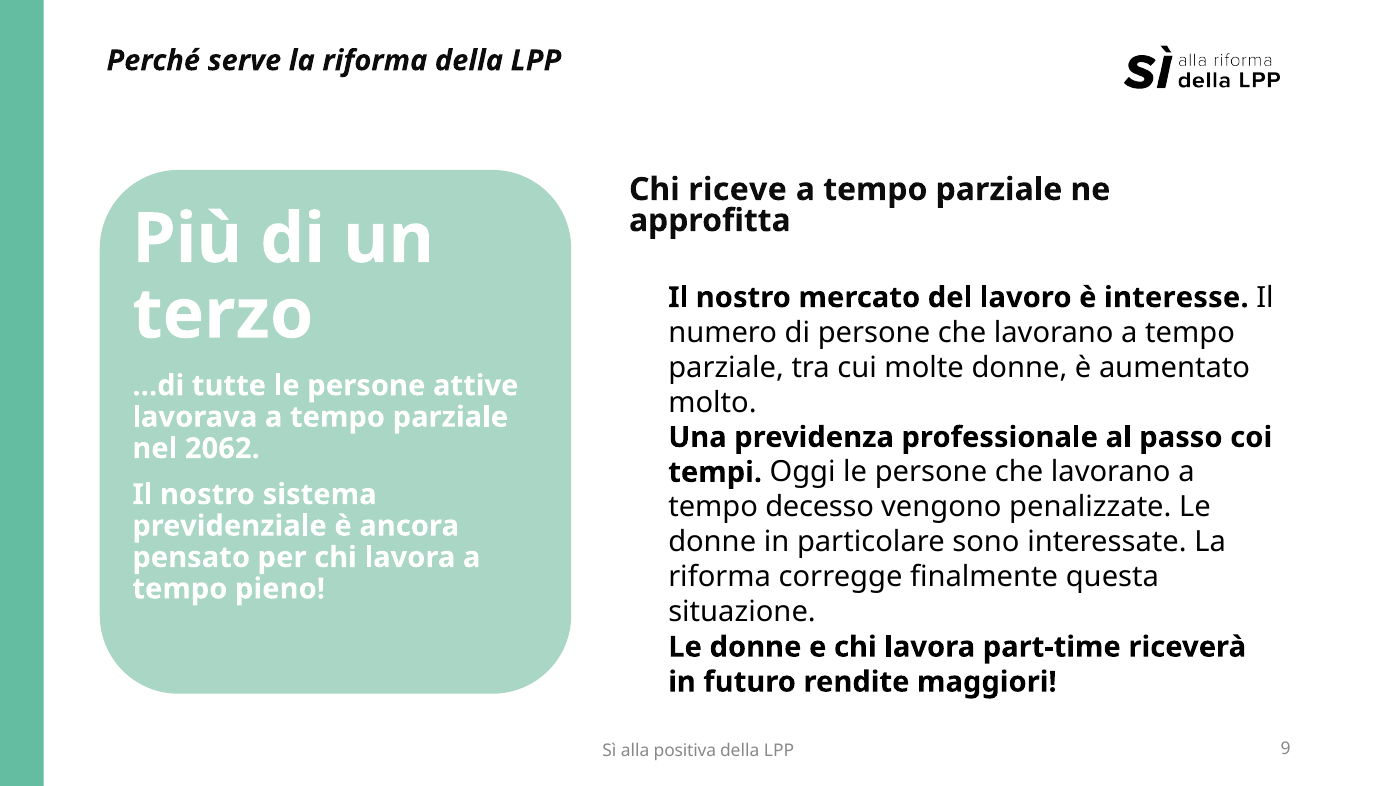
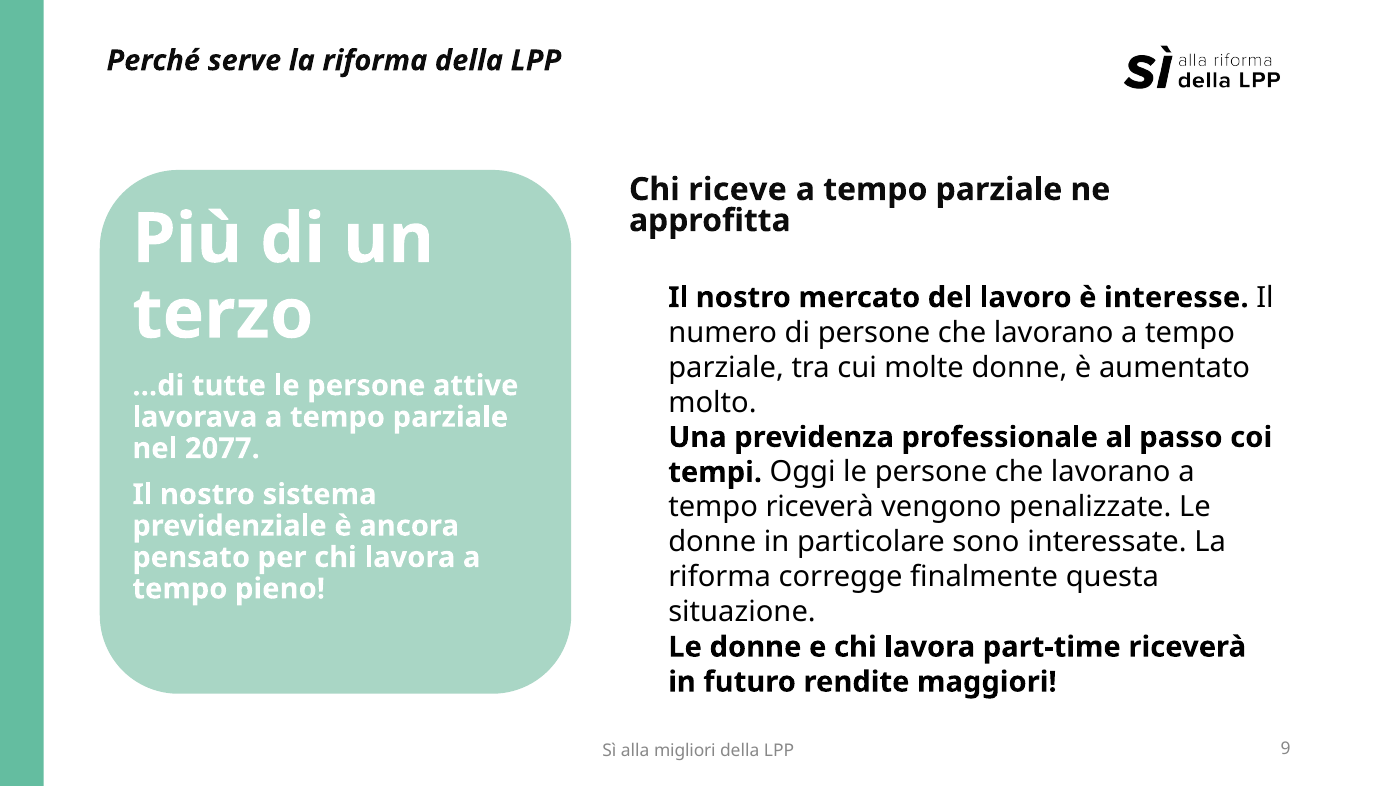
2062: 2062 -> 2077 (222, 448)
tempo decesso: decesso -> riceverà (820, 507)
positiva: positiva -> migliori (685, 750)
